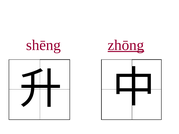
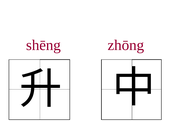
zhōng underline: present -> none (126, 45)
